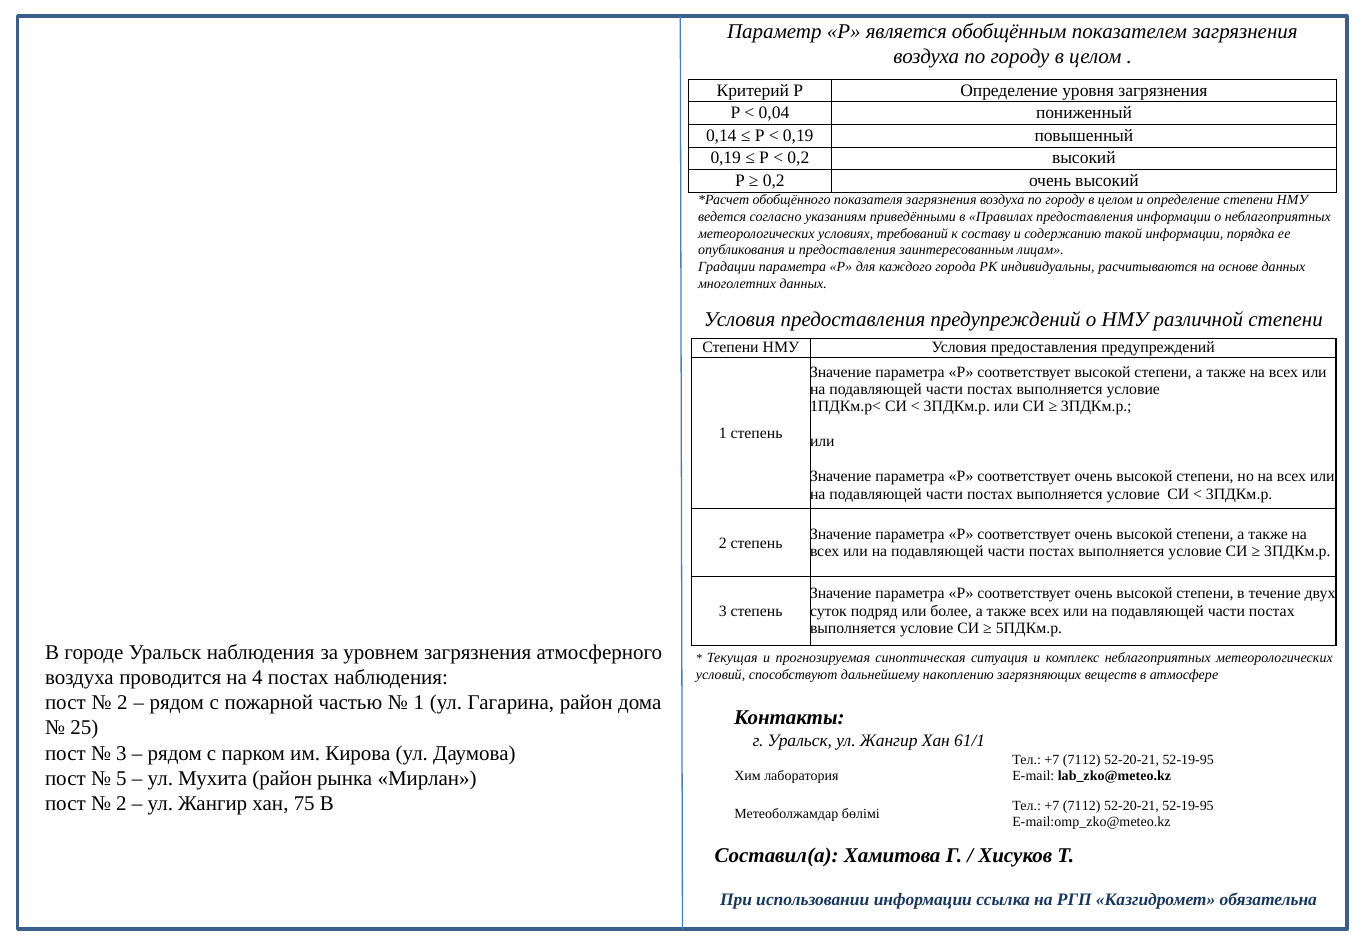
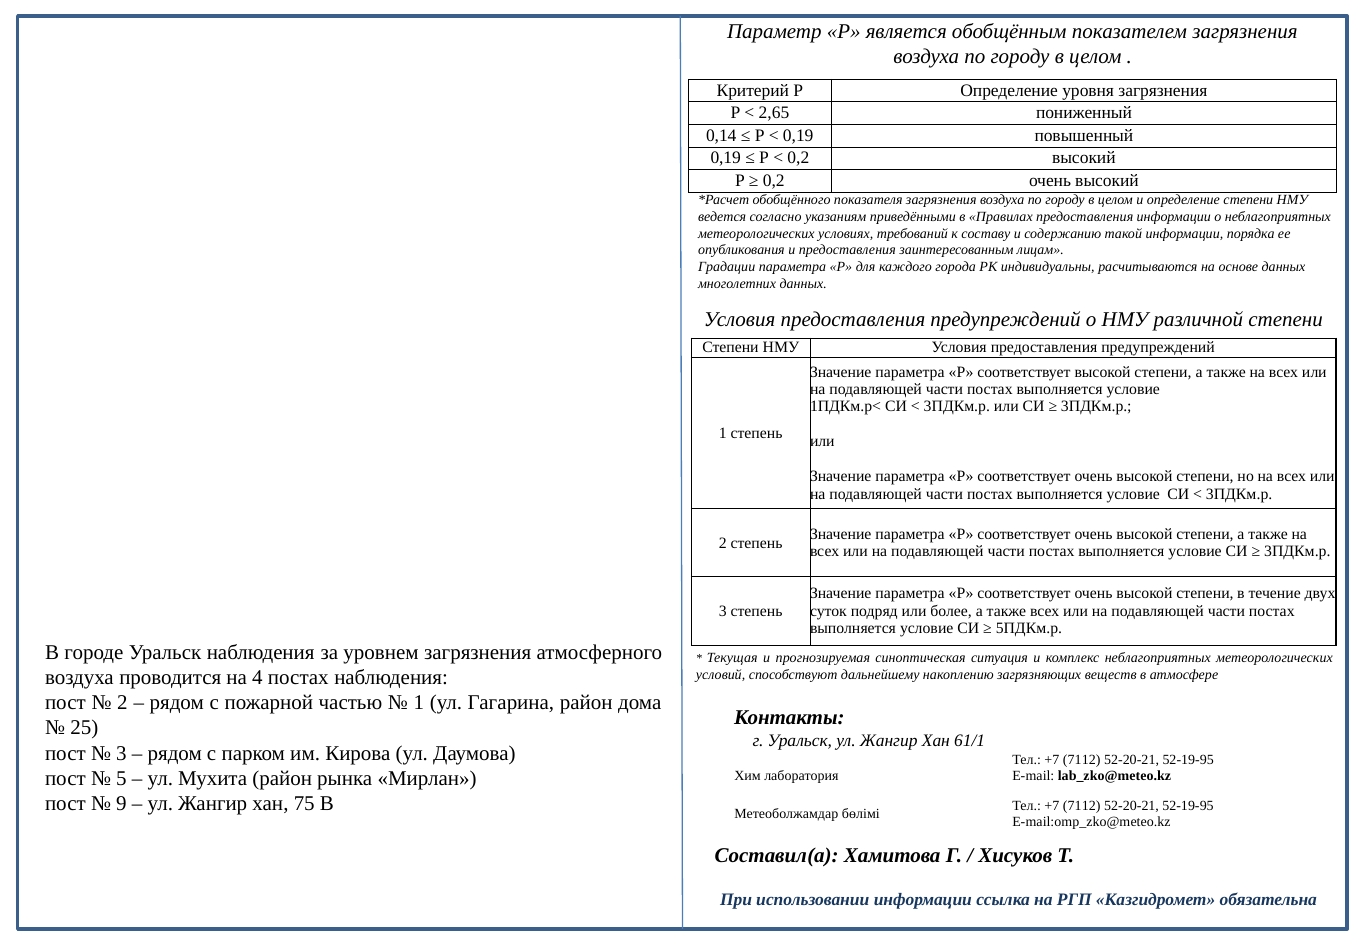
0,04: 0,04 -> 2,65 (774, 113)
2: 2 -> 9 (121, 804)
